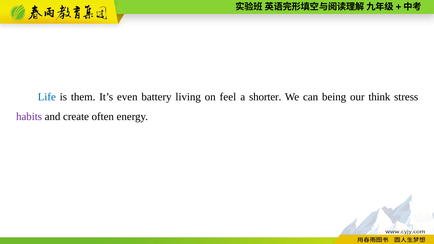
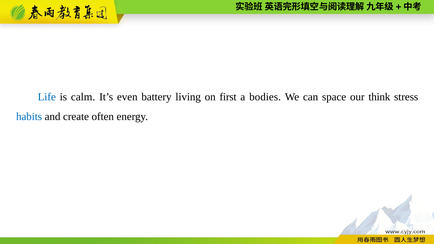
them: them -> calm (83, 97)
feel: feel -> first (228, 97)
shorter: shorter -> bodies (265, 97)
being: being -> space (334, 97)
habits colour: purple -> blue (29, 117)
